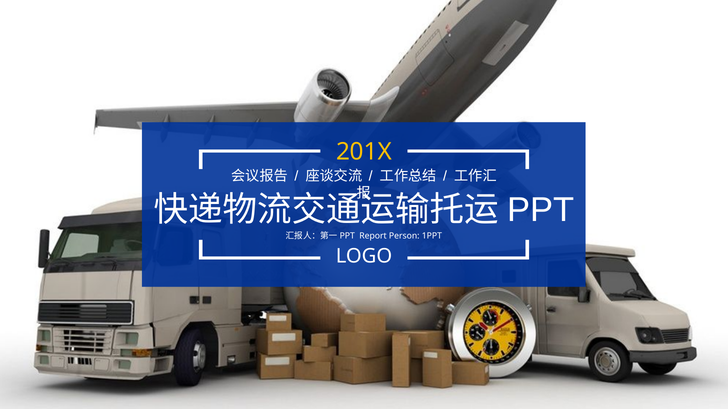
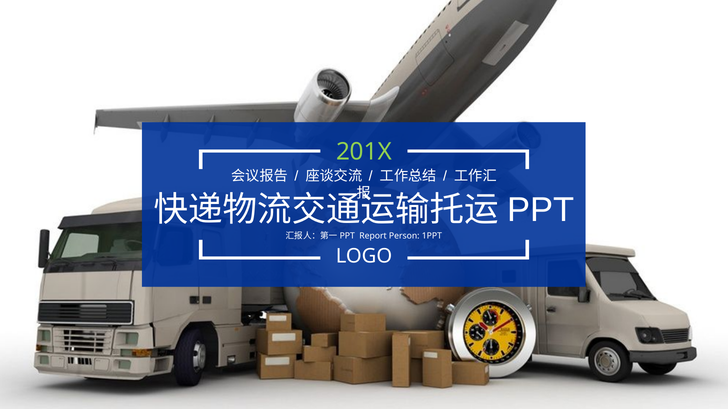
201X colour: yellow -> light green (364, 152)
